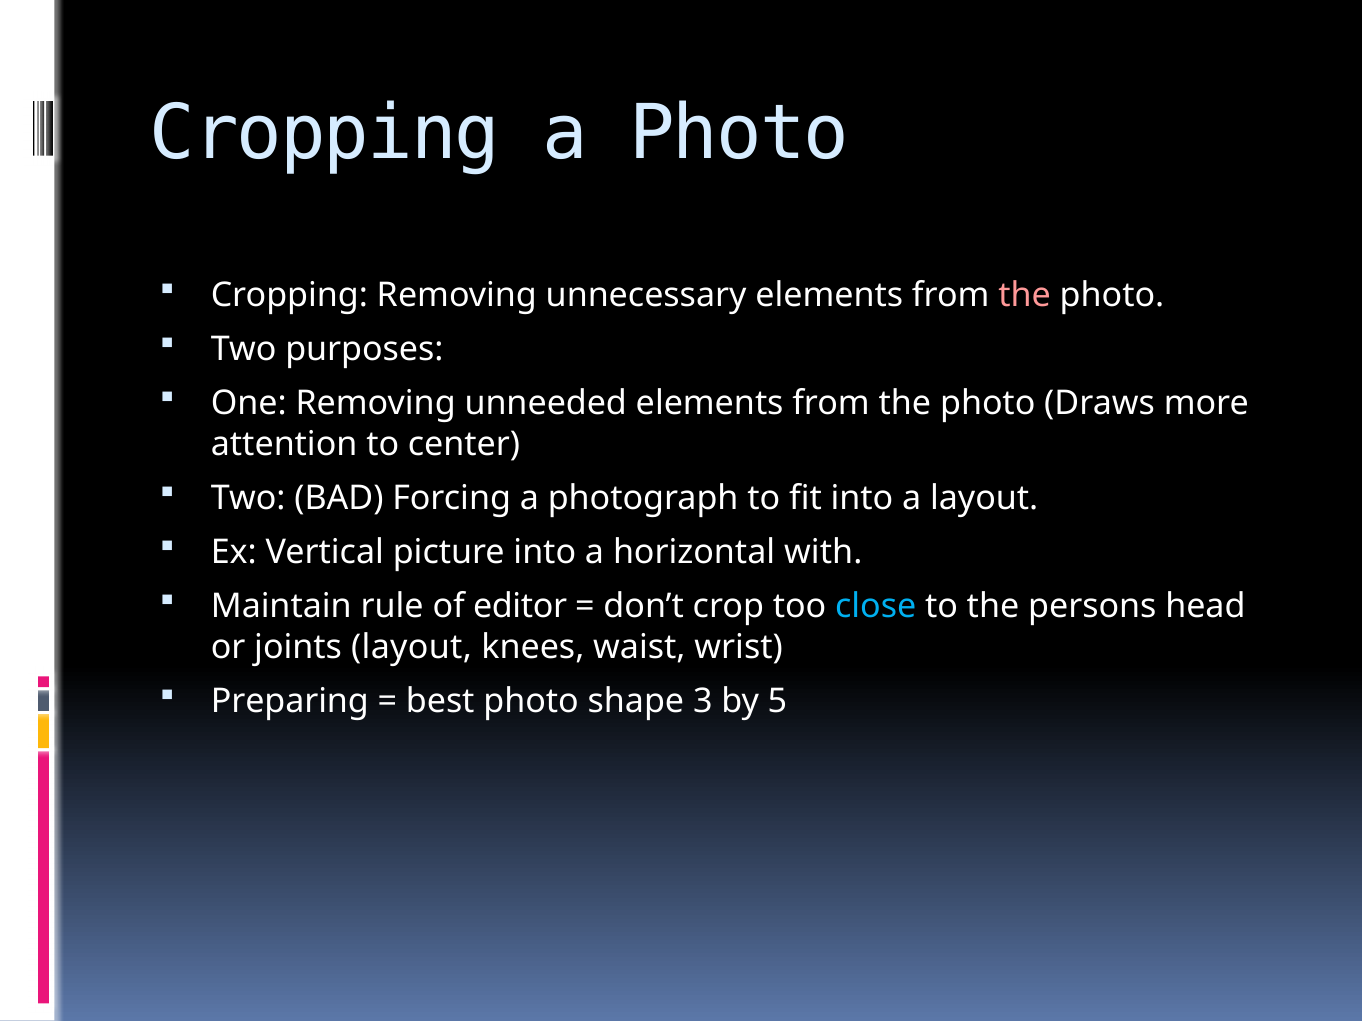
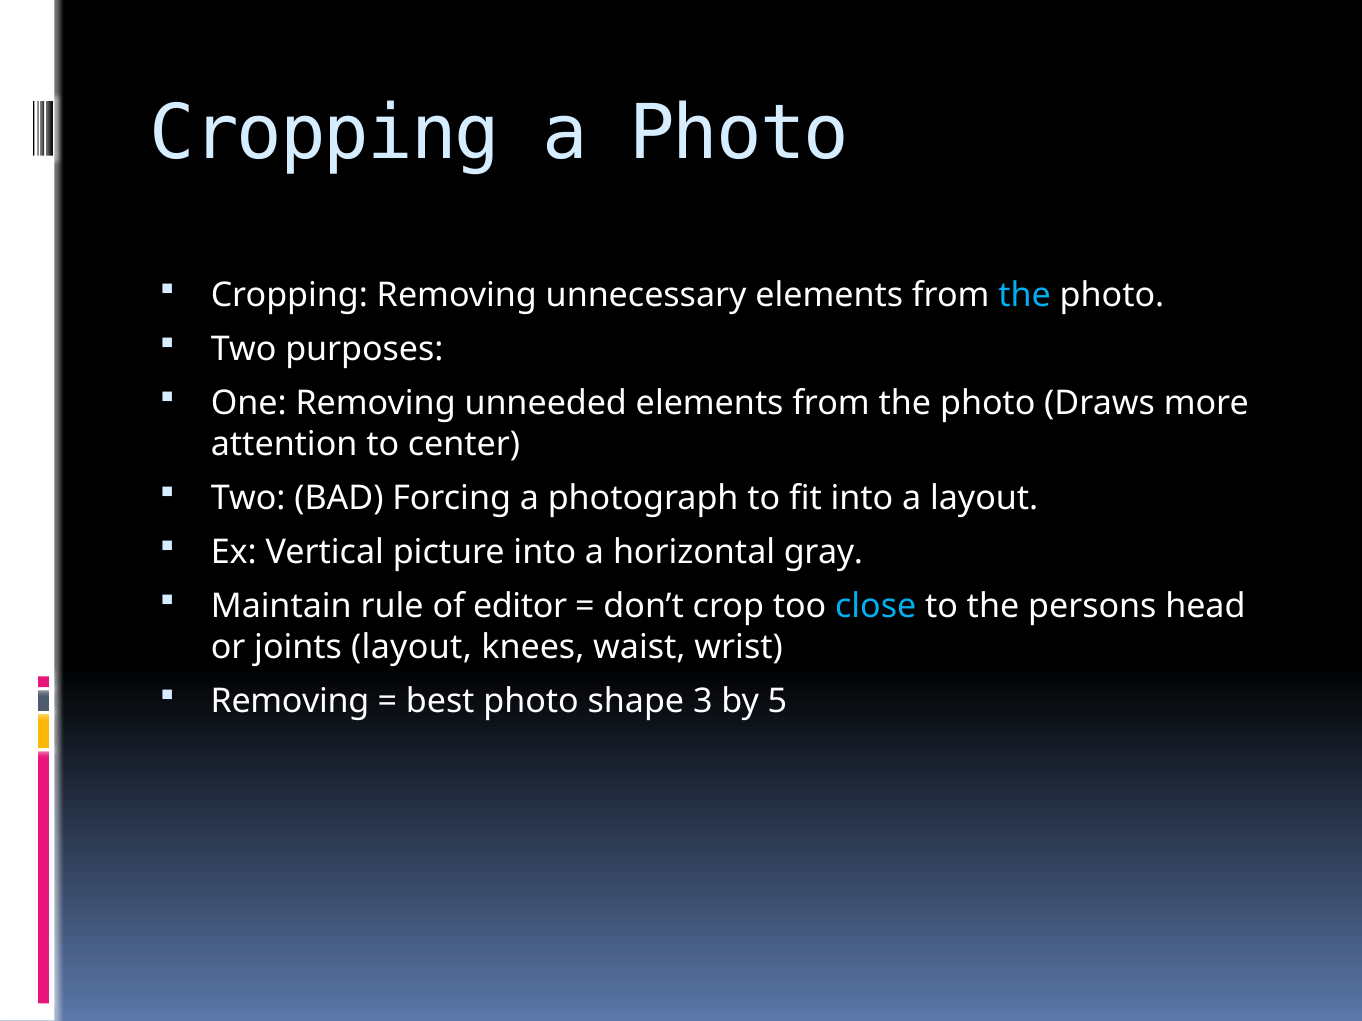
the colour: pink -> light blue (1025, 295)
with: with -> gray (823, 552)
Preparing: Preparing -> Removing (290, 702)
